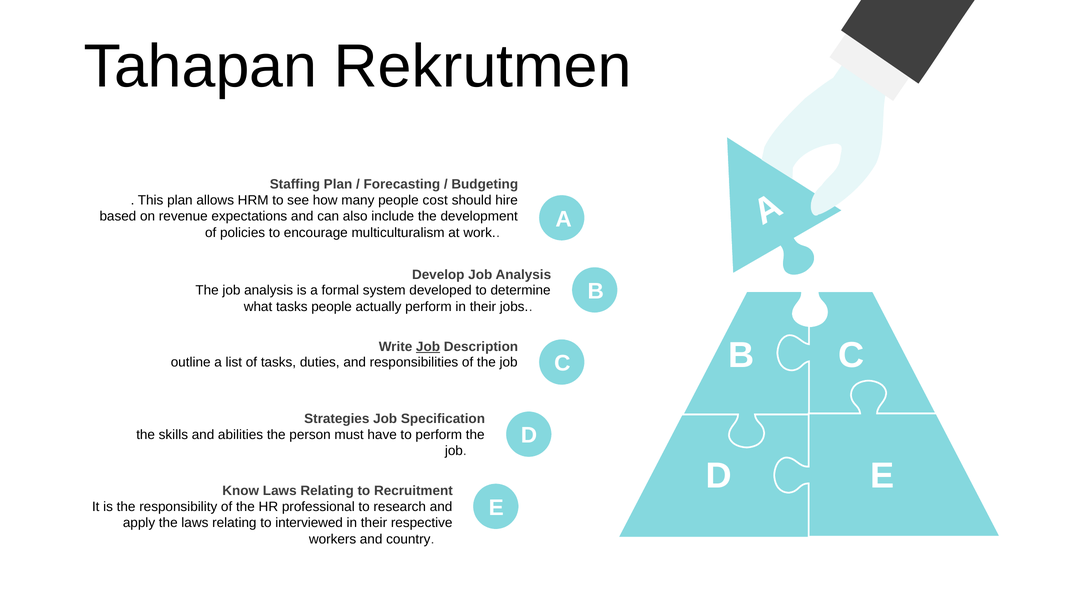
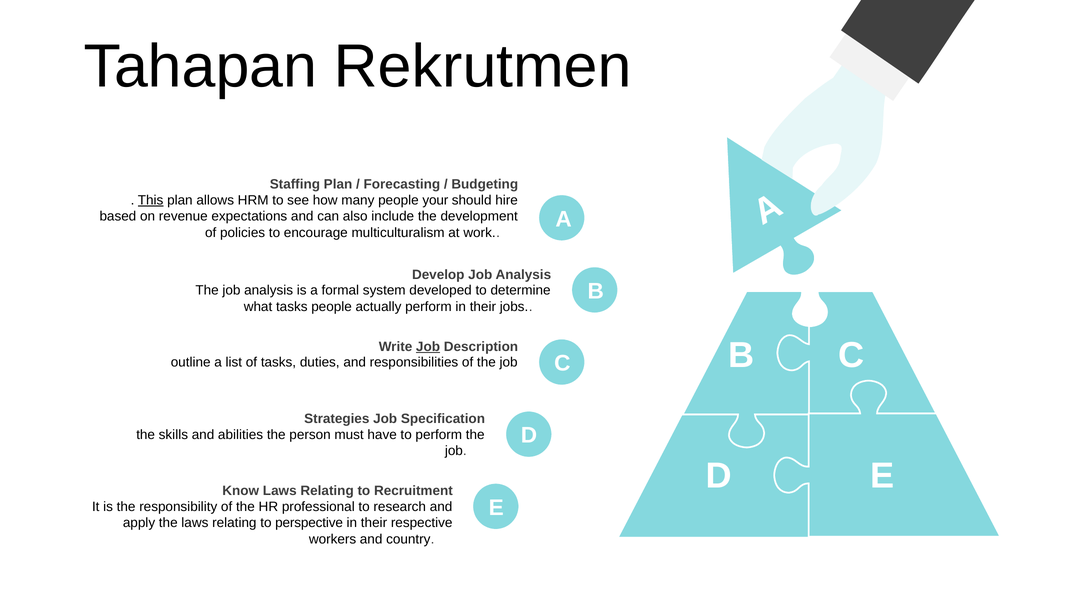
This underline: none -> present (151, 200)
cost: cost -> your (435, 200)
interviewed: interviewed -> perspective (309, 523)
